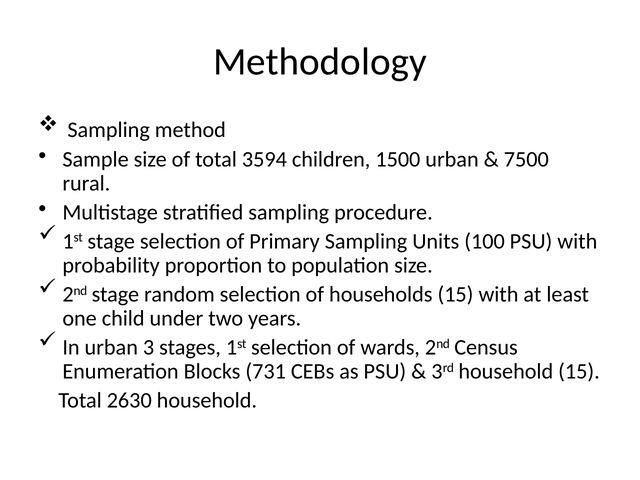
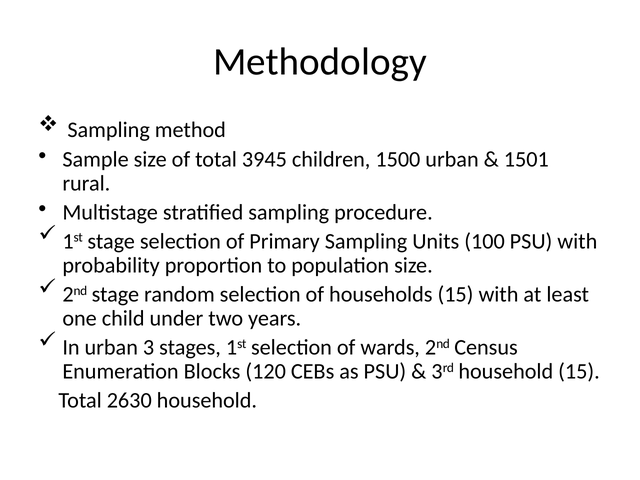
3594: 3594 -> 3945 (264, 159)
7500: 7500 -> 1501 (526, 159)
731: 731 -> 120 (266, 372)
